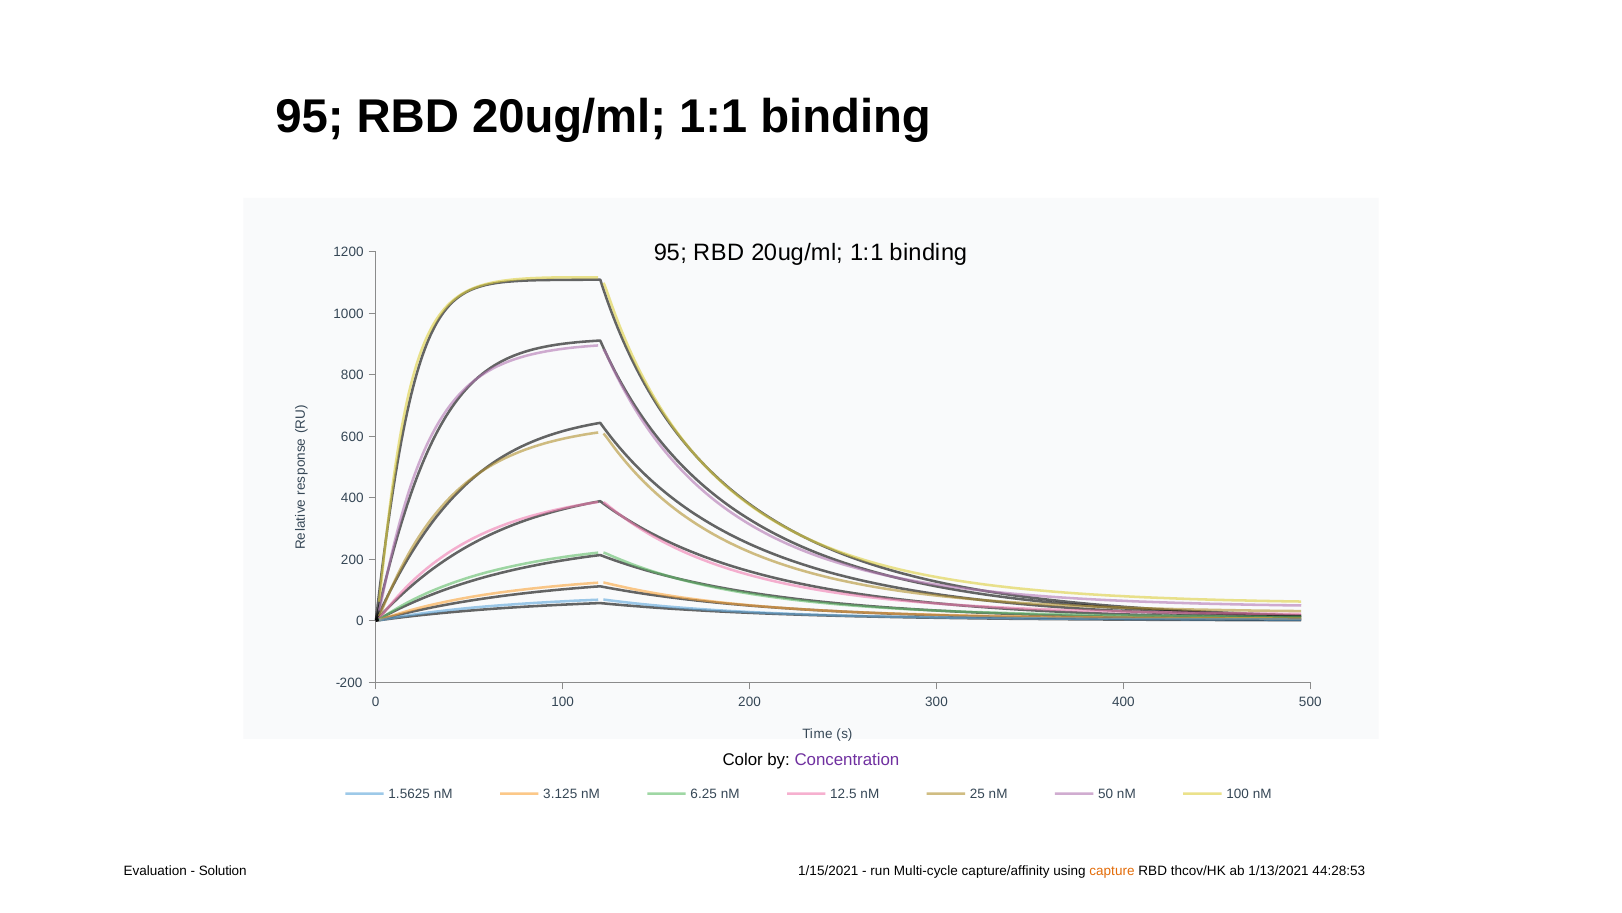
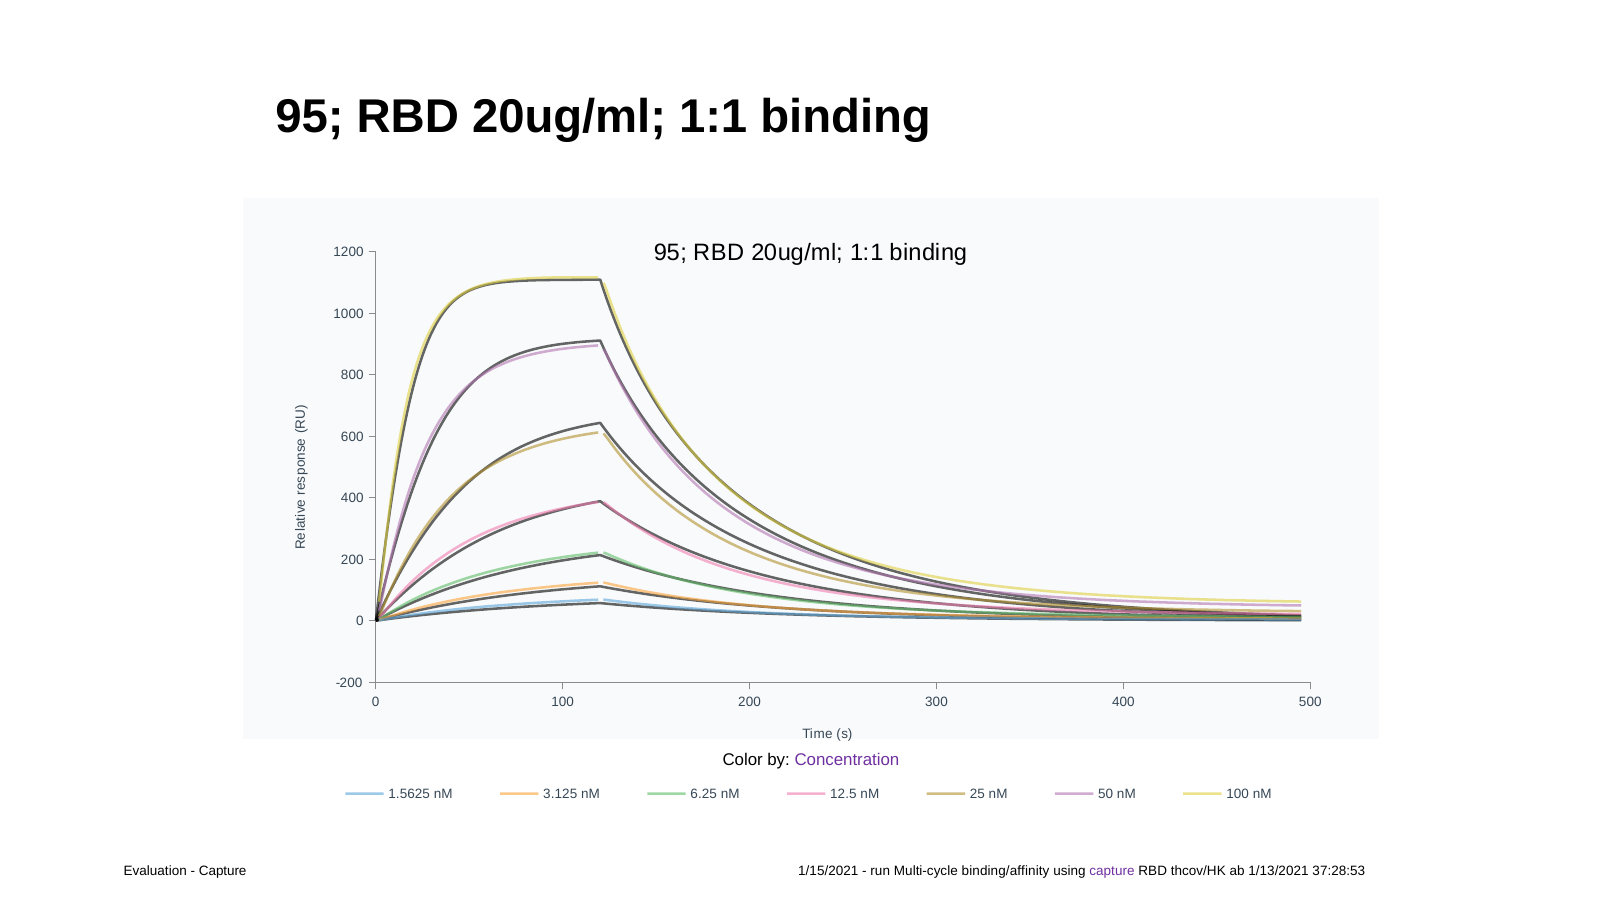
Solution: Solution -> Capture (223, 871)
capture/affinity: capture/affinity -> binding/affinity (1006, 871)
capture colour: orange -> purple (1112, 871)
44:28:53: 44:28:53 -> 37:28:53 (1339, 871)
